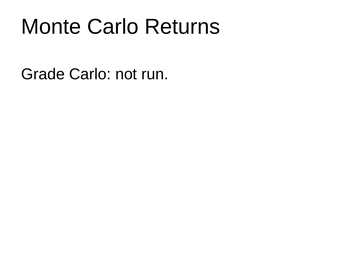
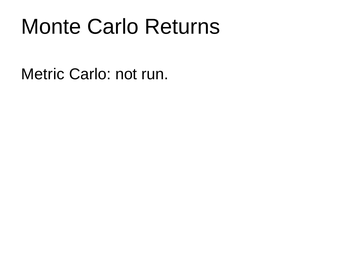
Grade: Grade -> Metric (43, 74)
